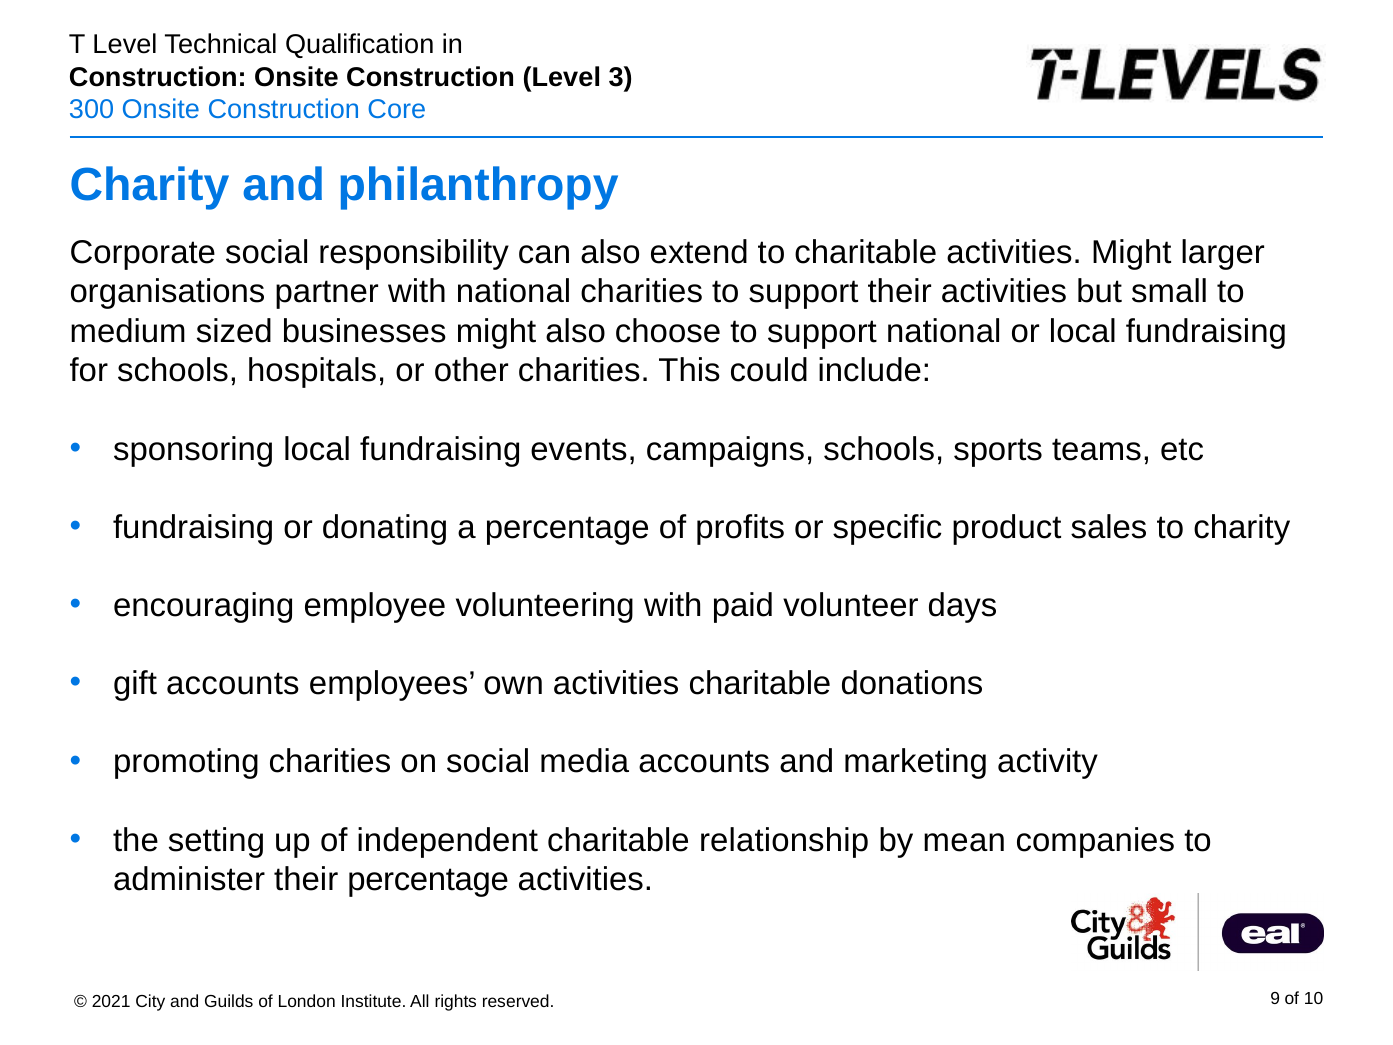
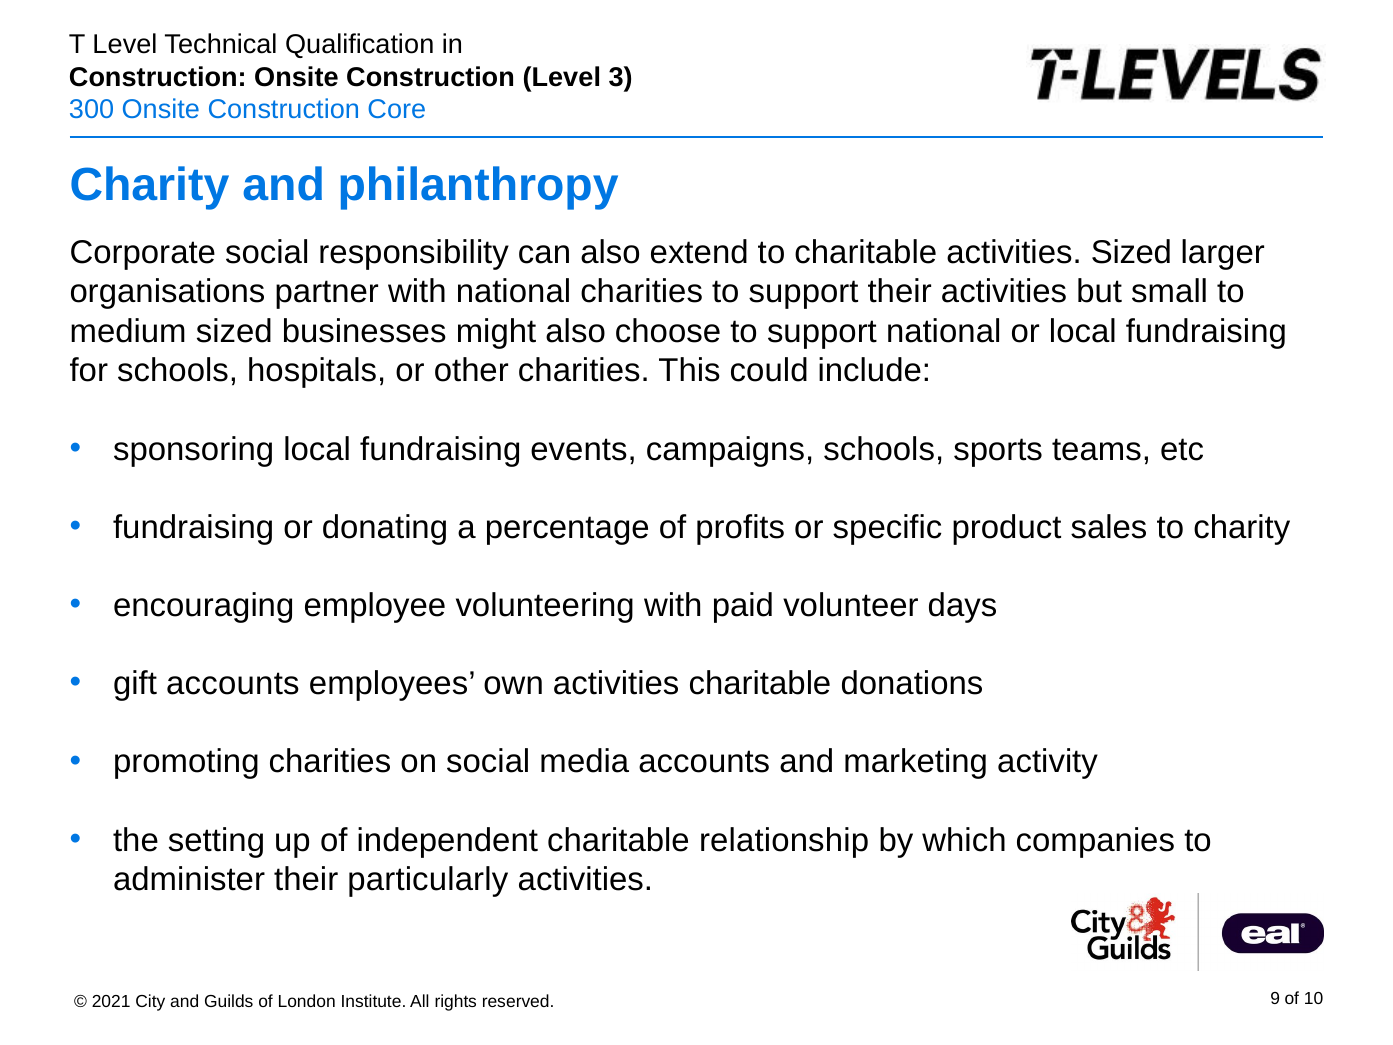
activities Might: Might -> Sized (1131, 252)
mean: mean -> which (964, 840)
their percentage: percentage -> particularly (428, 880)
